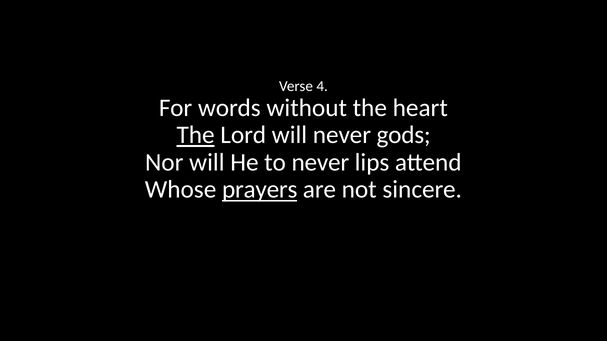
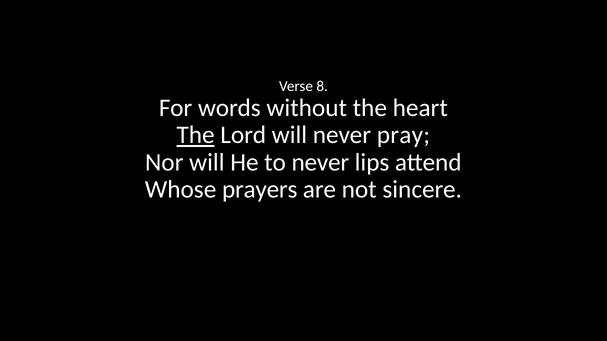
4: 4 -> 8 (322, 86)
gods: gods -> pray (403, 135)
prayers underline: present -> none (260, 190)
